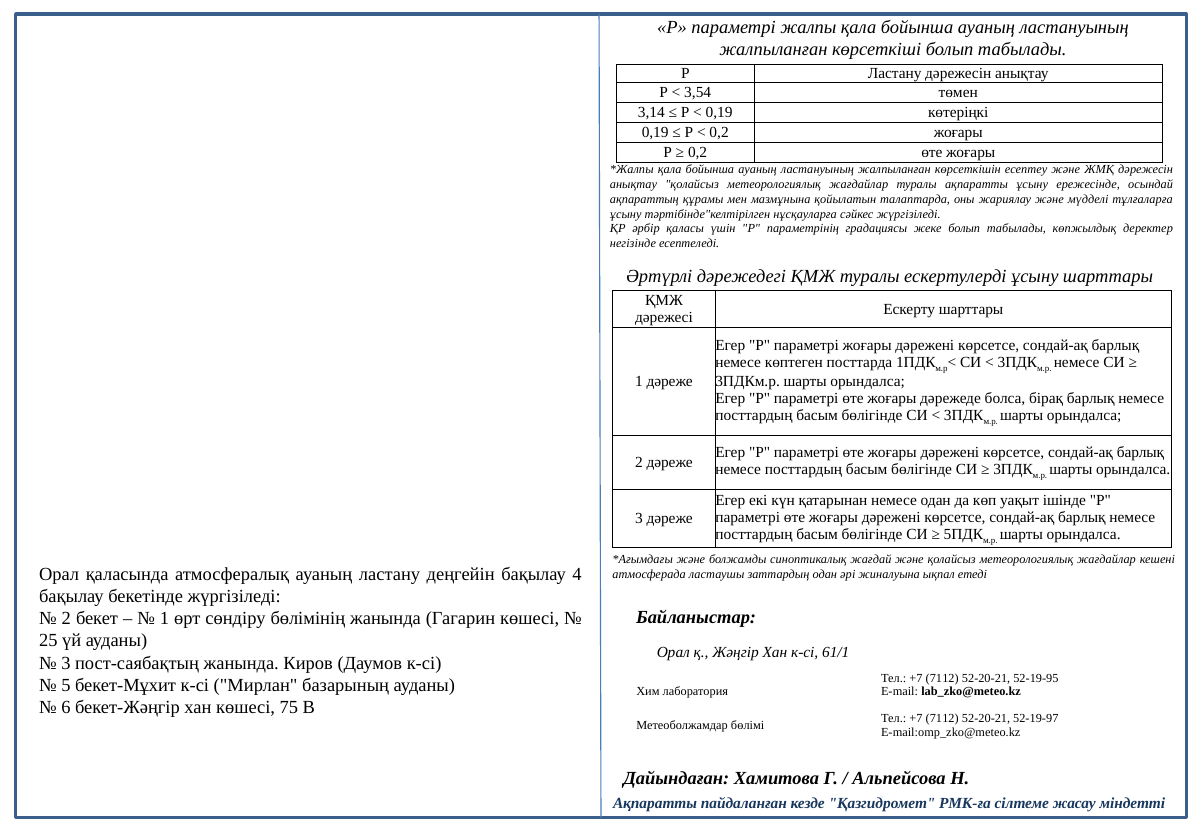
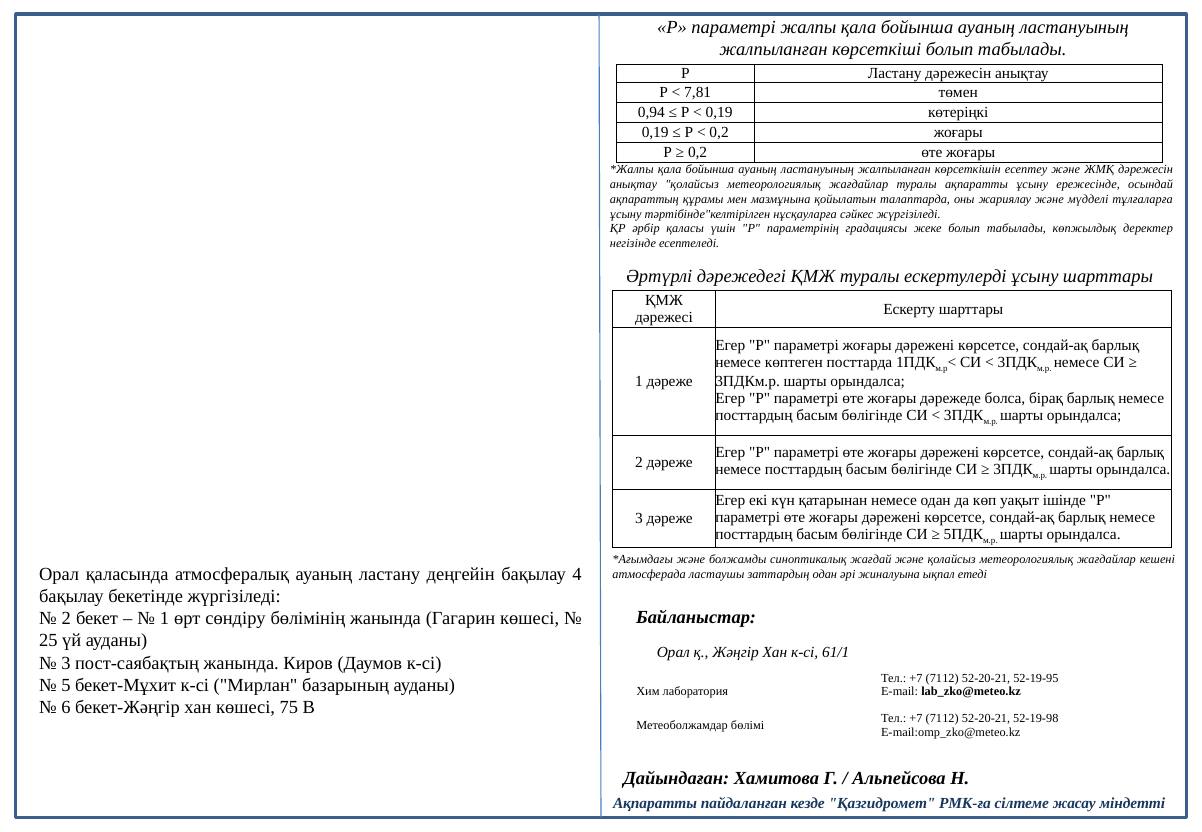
3,54: 3,54 -> 7,81 (698, 93)
3,14: 3,14 -> 0,94 (651, 112)
52-19-97: 52-19-97 -> 52-19-98 (1036, 719)
